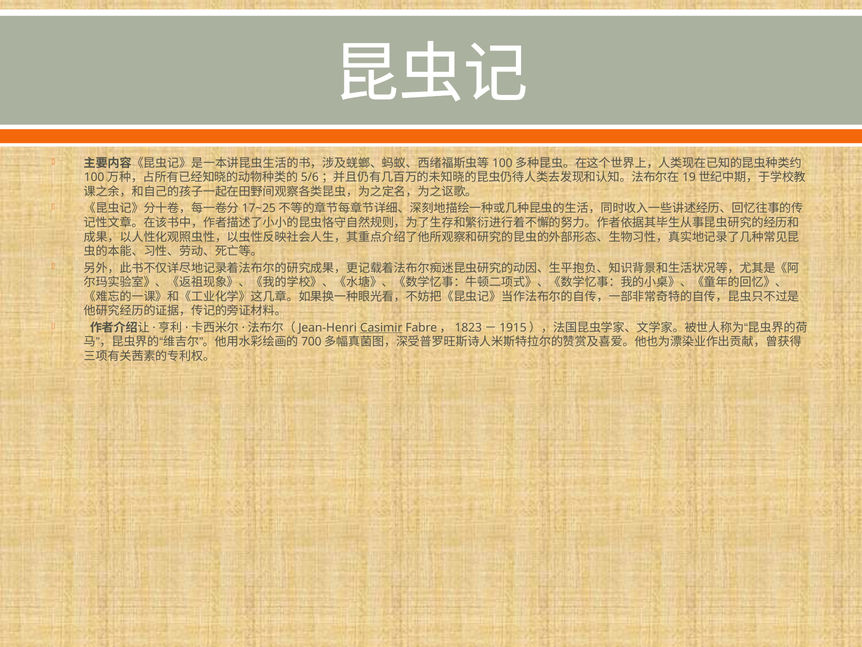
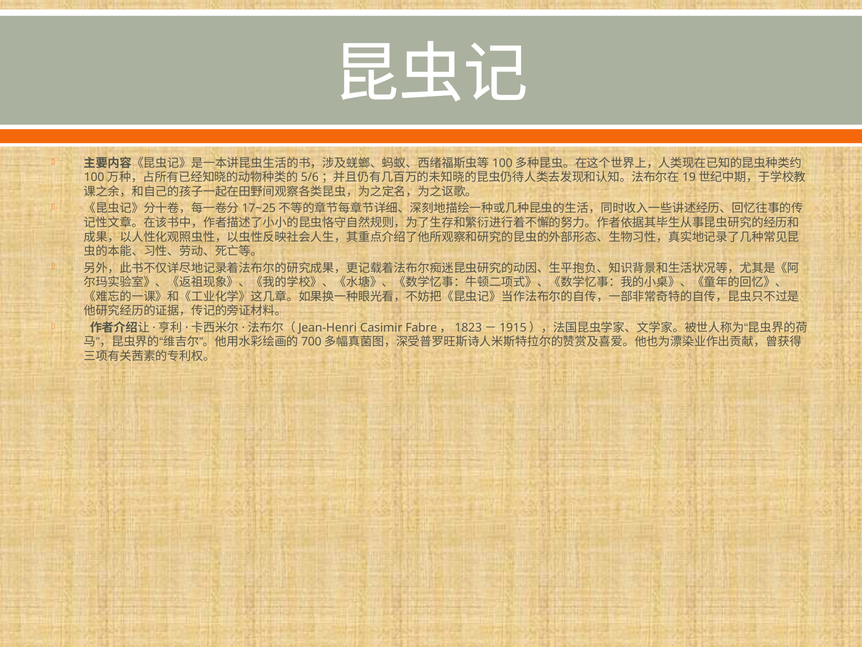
Casimir underline: present -> none (381, 327)
